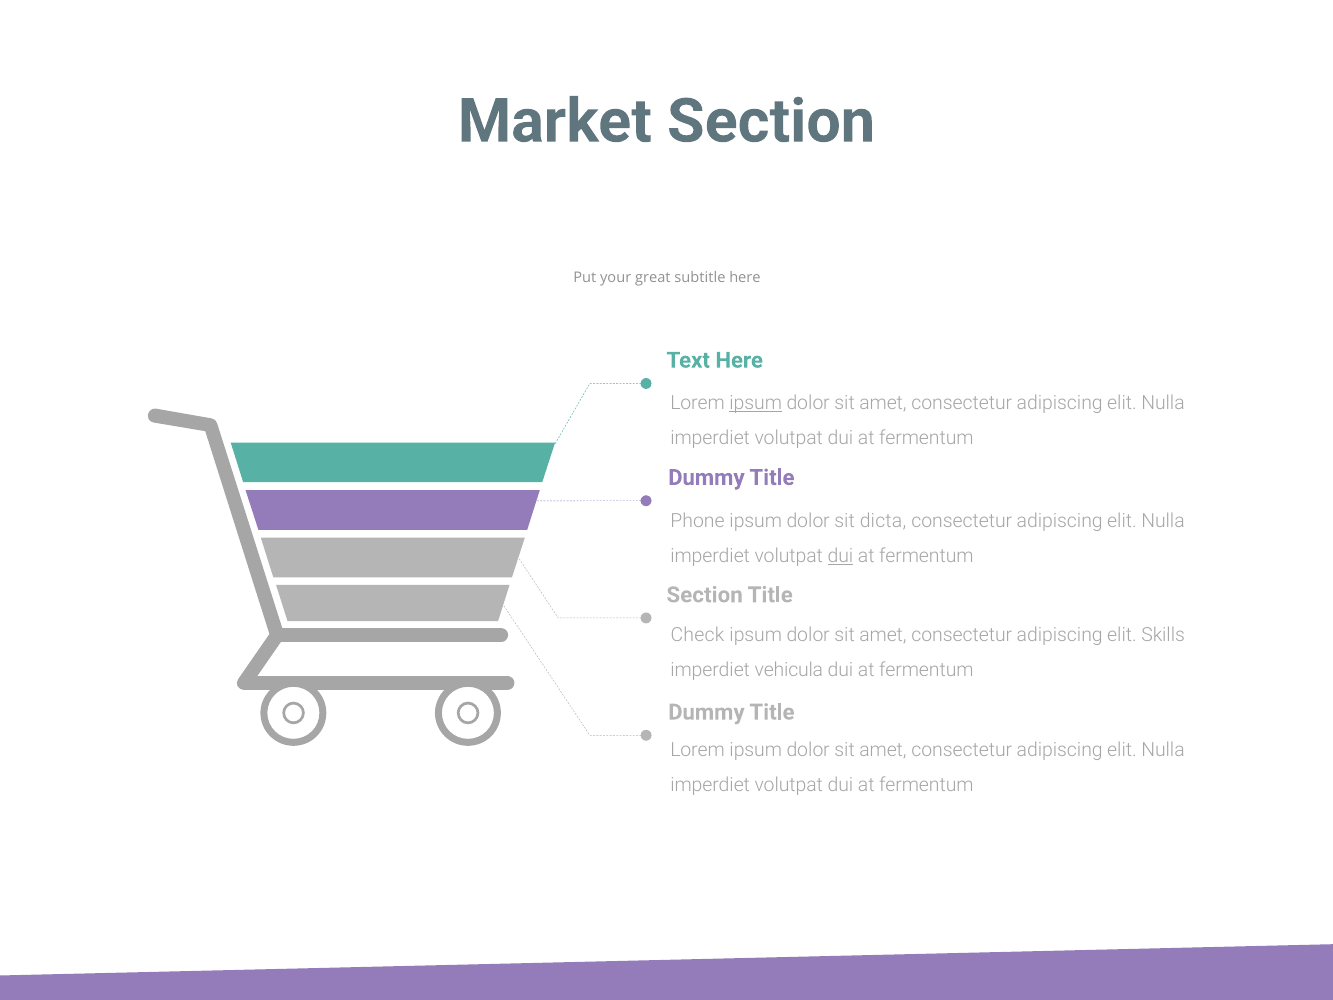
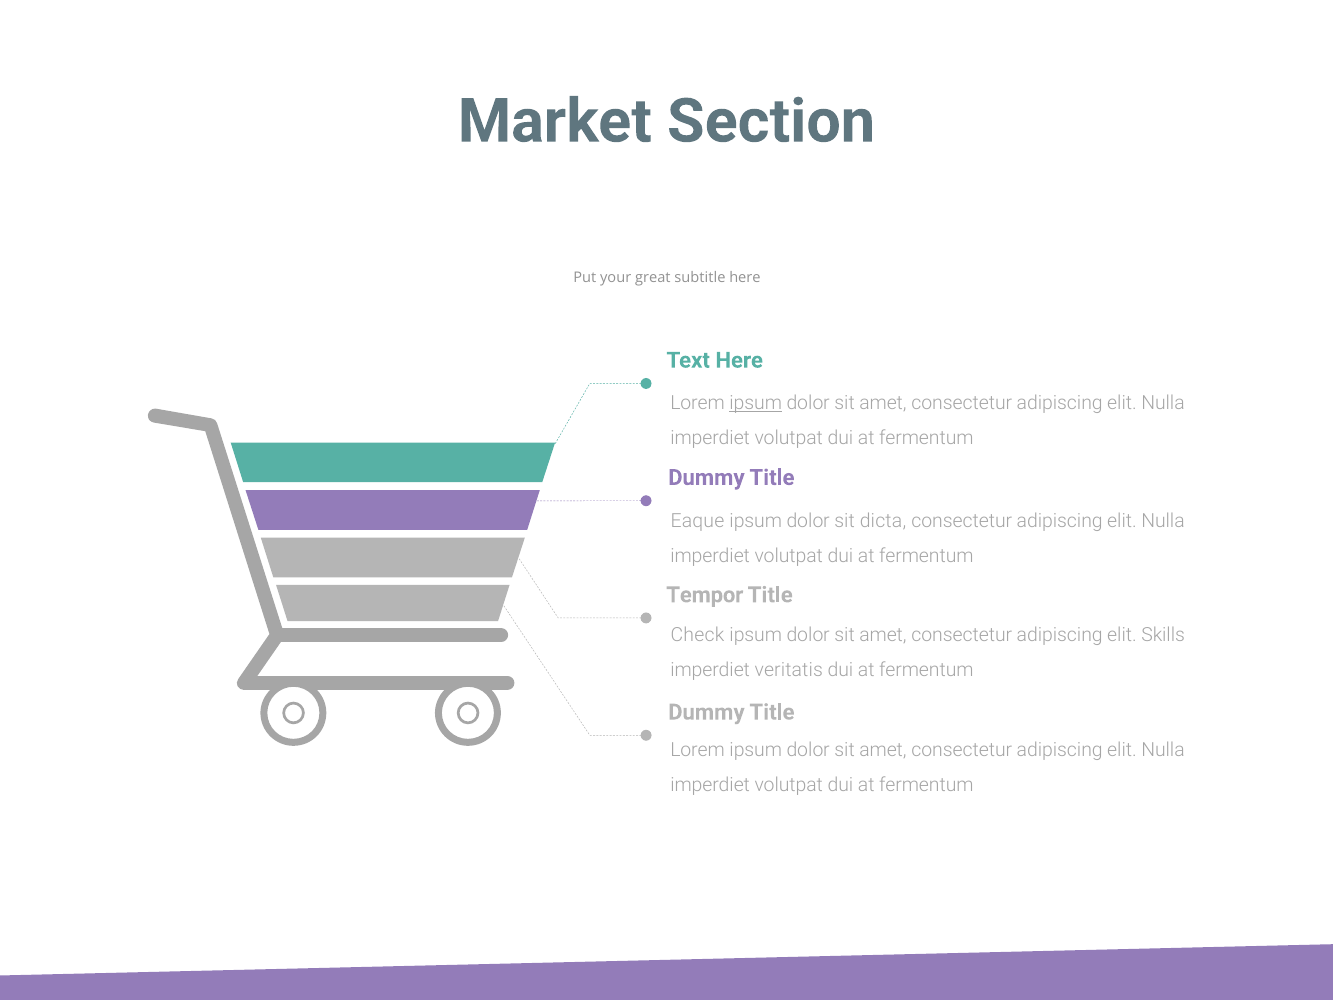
Phone: Phone -> Eaque (697, 521)
dui underline: present -> none (840, 556)
Section: Section -> Tempor (705, 595)
vehicula: vehicula -> veritatis (789, 670)
